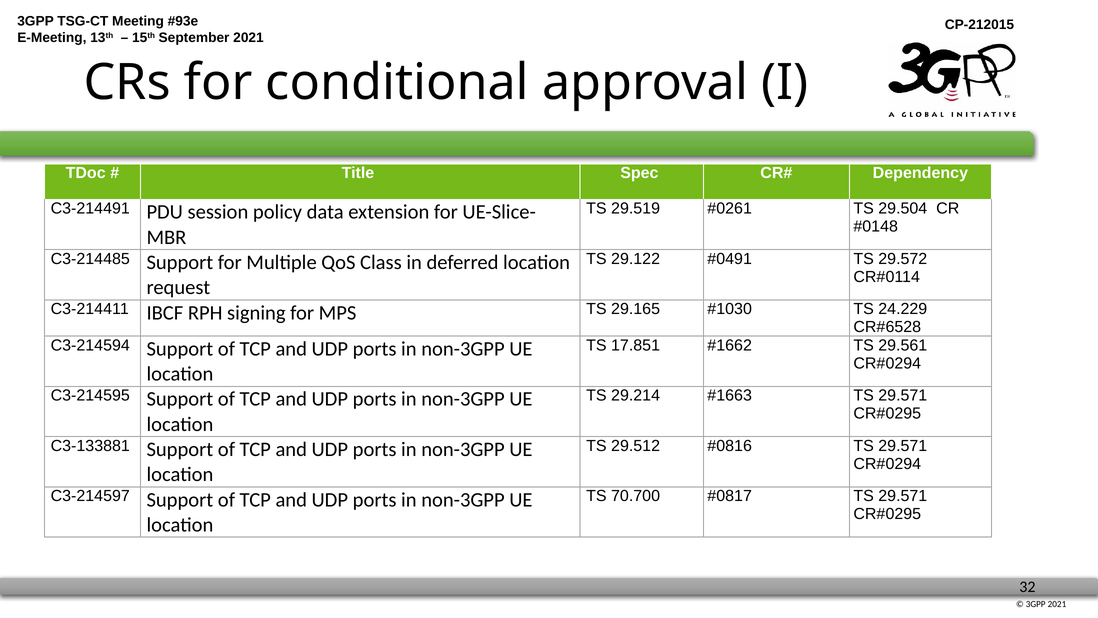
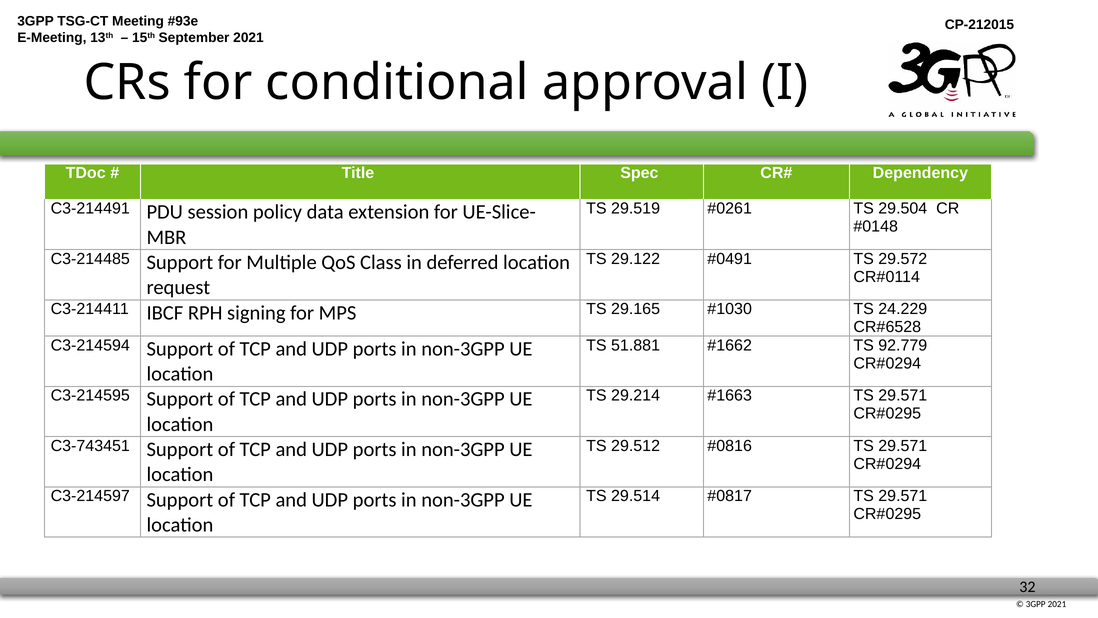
17.851: 17.851 -> 51.881 (636, 345)
29.561: 29.561 -> 92.779 (903, 345)
C3-133881: C3-133881 -> C3-743451 (90, 446)
70.700: 70.700 -> 29.514 (636, 496)
